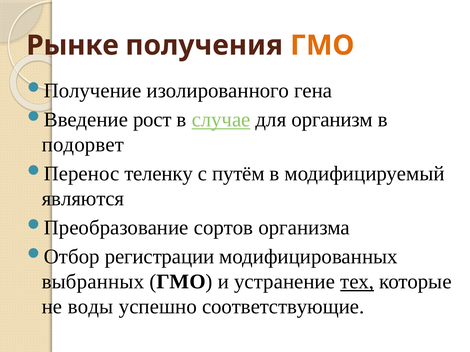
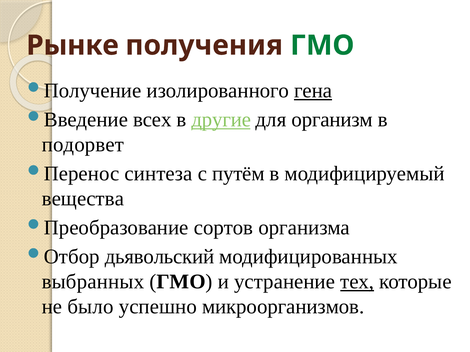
ГМО colour: orange -> green (322, 45)
гена underline: none -> present (313, 91)
рост: рост -> всех (152, 120)
случае: случае -> другие (221, 120)
теленку: теленку -> синтеза (158, 174)
являются: являются -> вещества (83, 199)
регистрации: регистрации -> дьявольский (160, 257)
воды: воды -> было (90, 307)
соответствующие: соответствующие -> микроорганизмов (283, 307)
